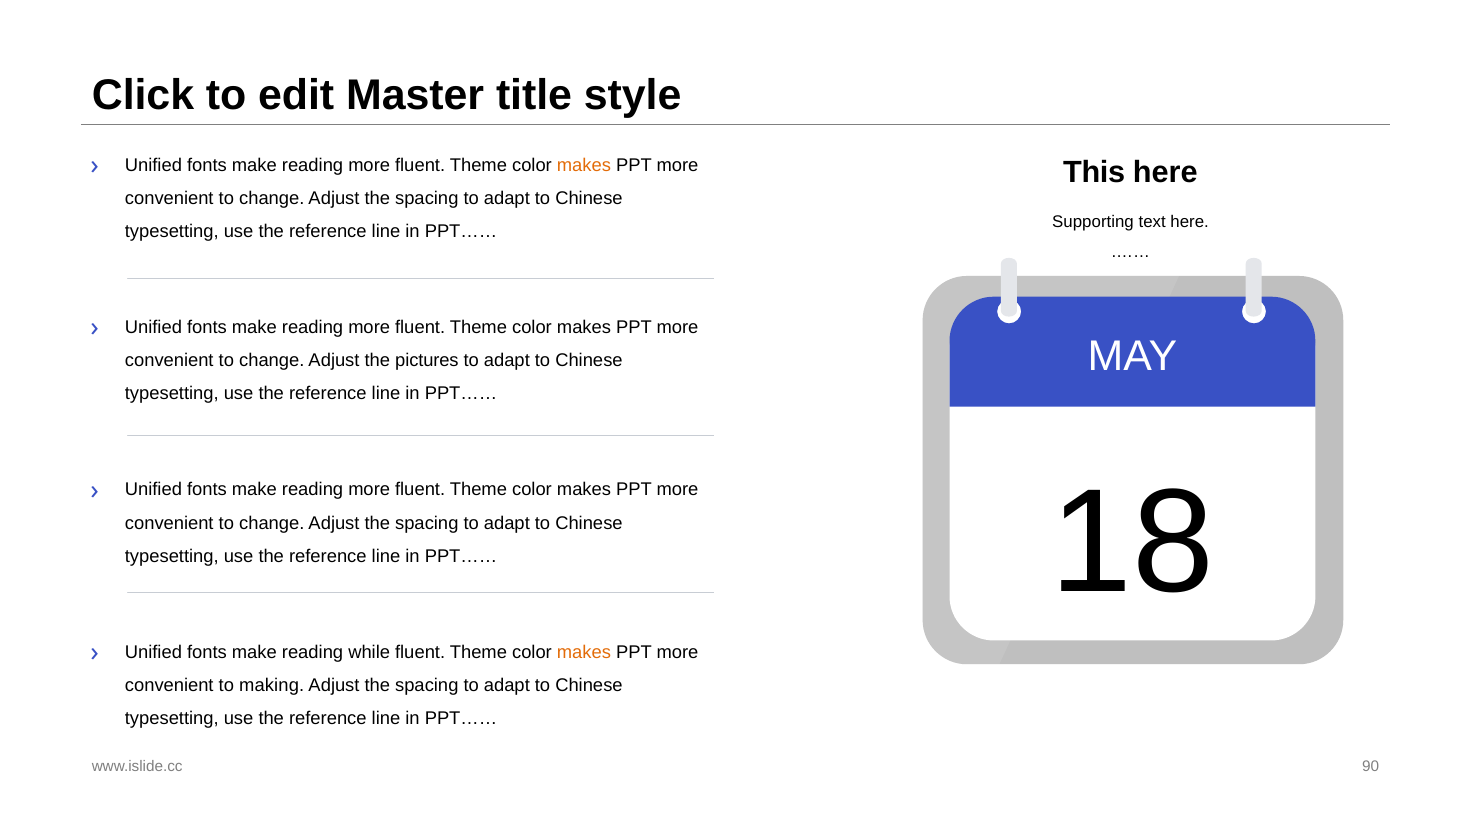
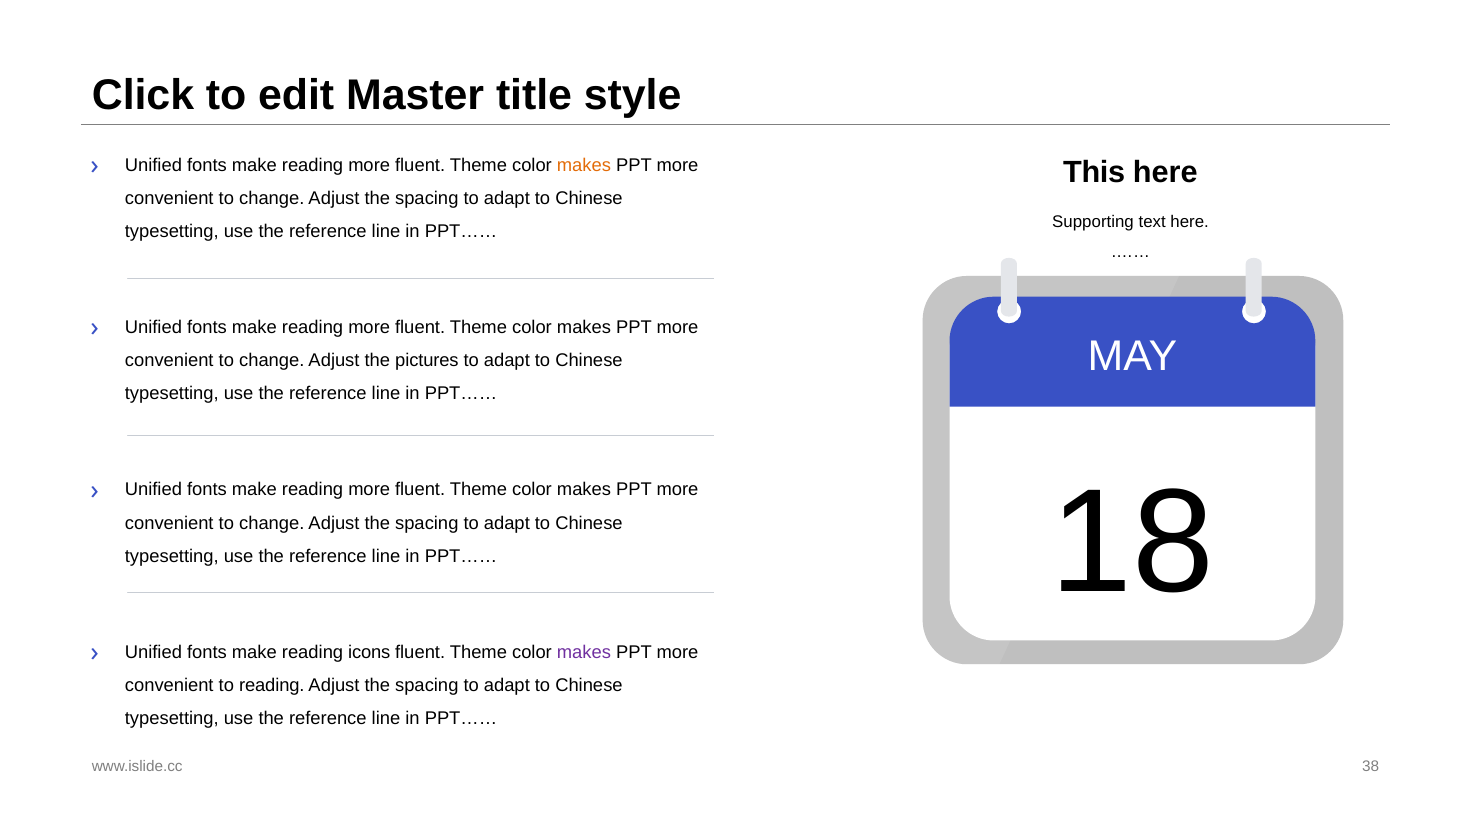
while: while -> icons (369, 653)
makes colour: orange -> purple (584, 653)
to making: making -> reading (272, 686)
90: 90 -> 38 (1371, 766)
